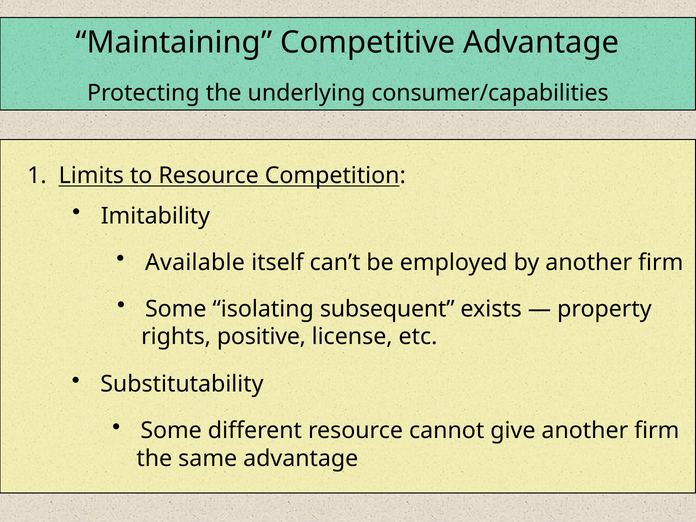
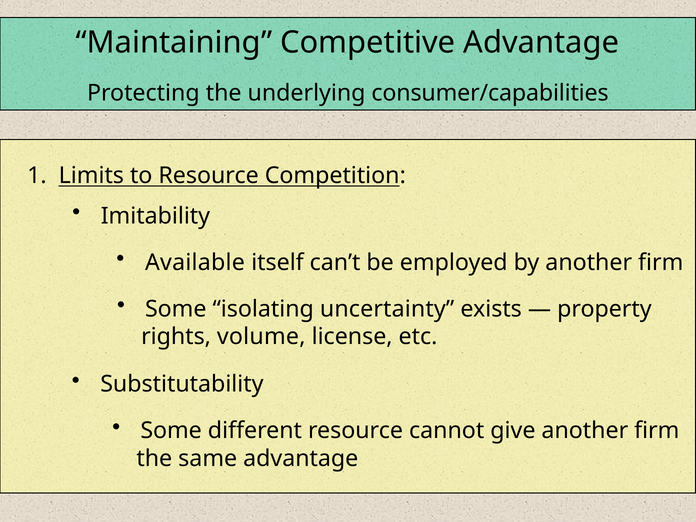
subsequent: subsequent -> uncertainty (387, 309)
positive: positive -> volume (261, 337)
